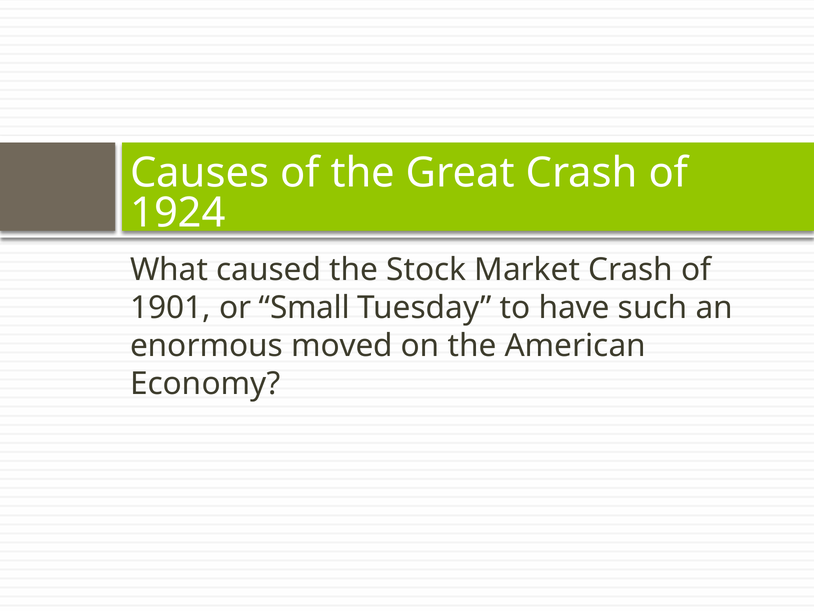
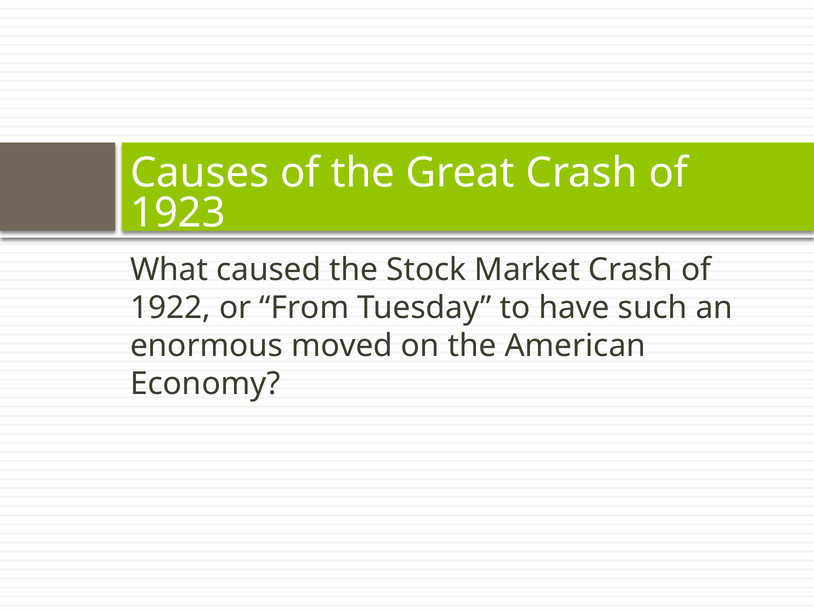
1924: 1924 -> 1923 (178, 213)
1901: 1901 -> 1922 (171, 307)
Small: Small -> From (304, 307)
